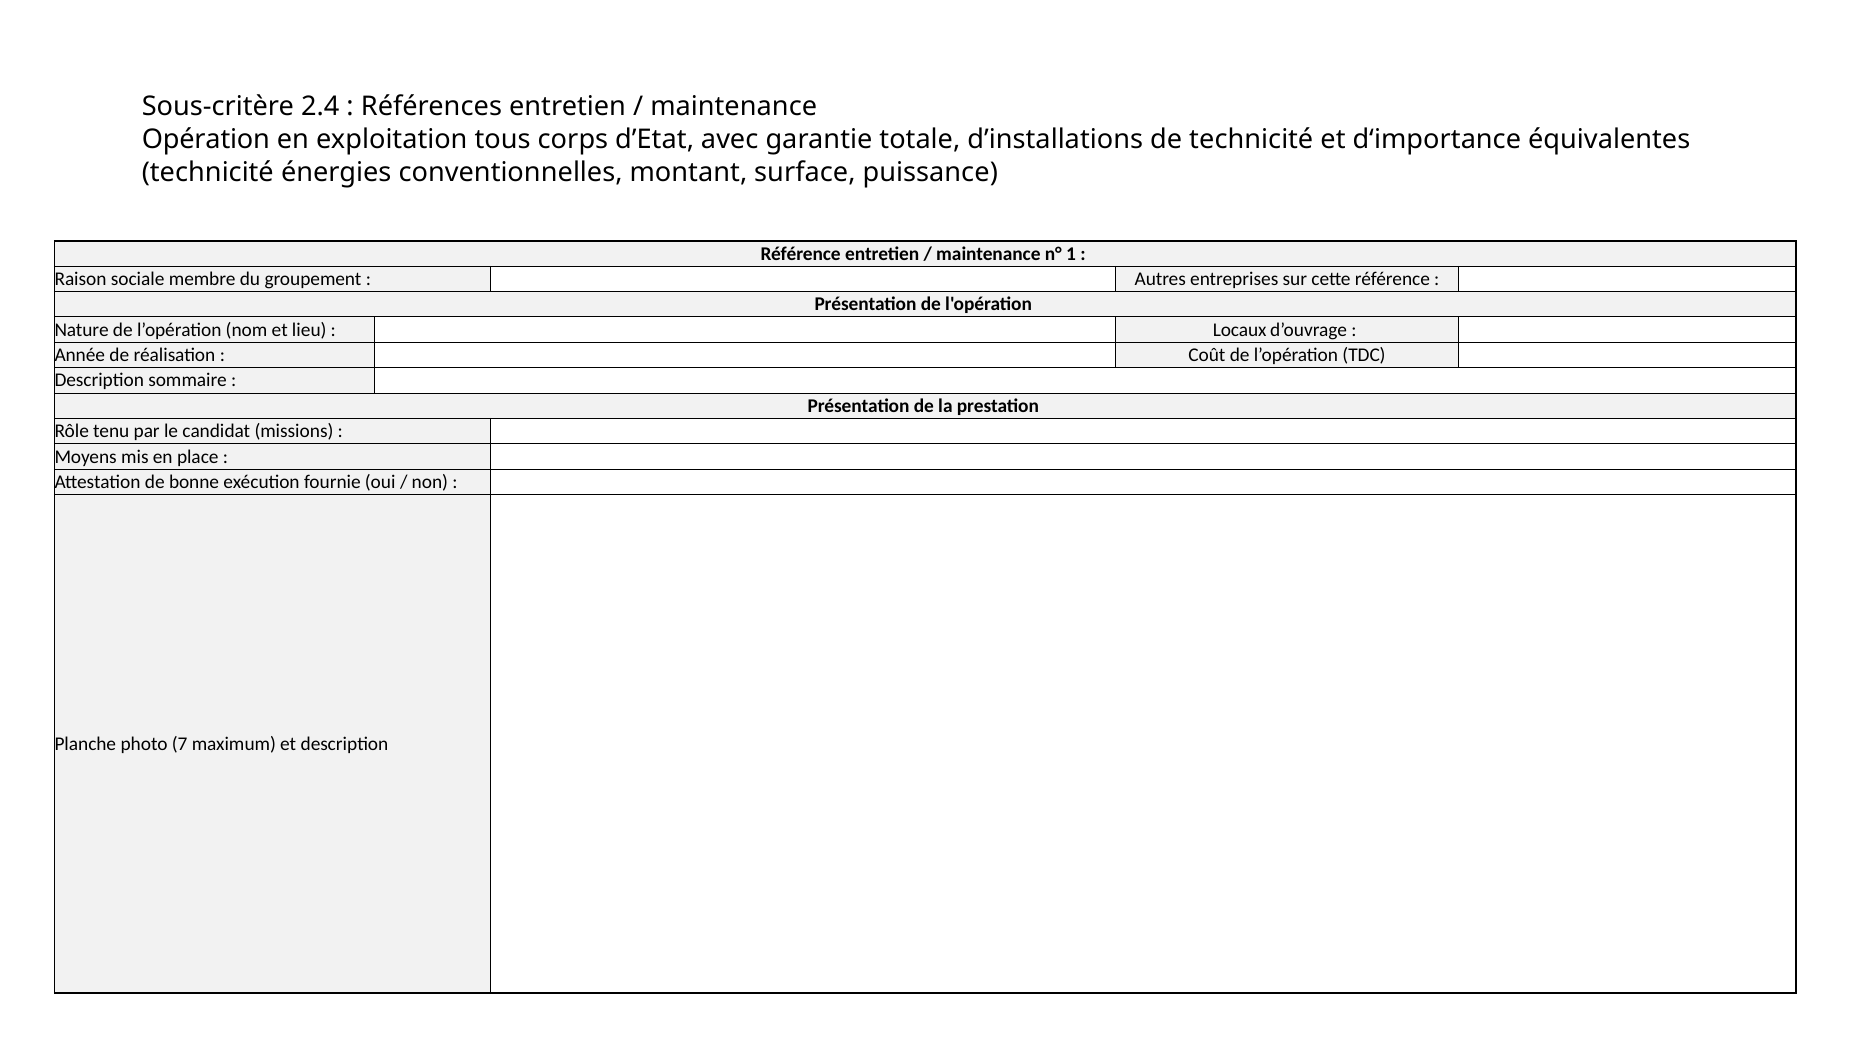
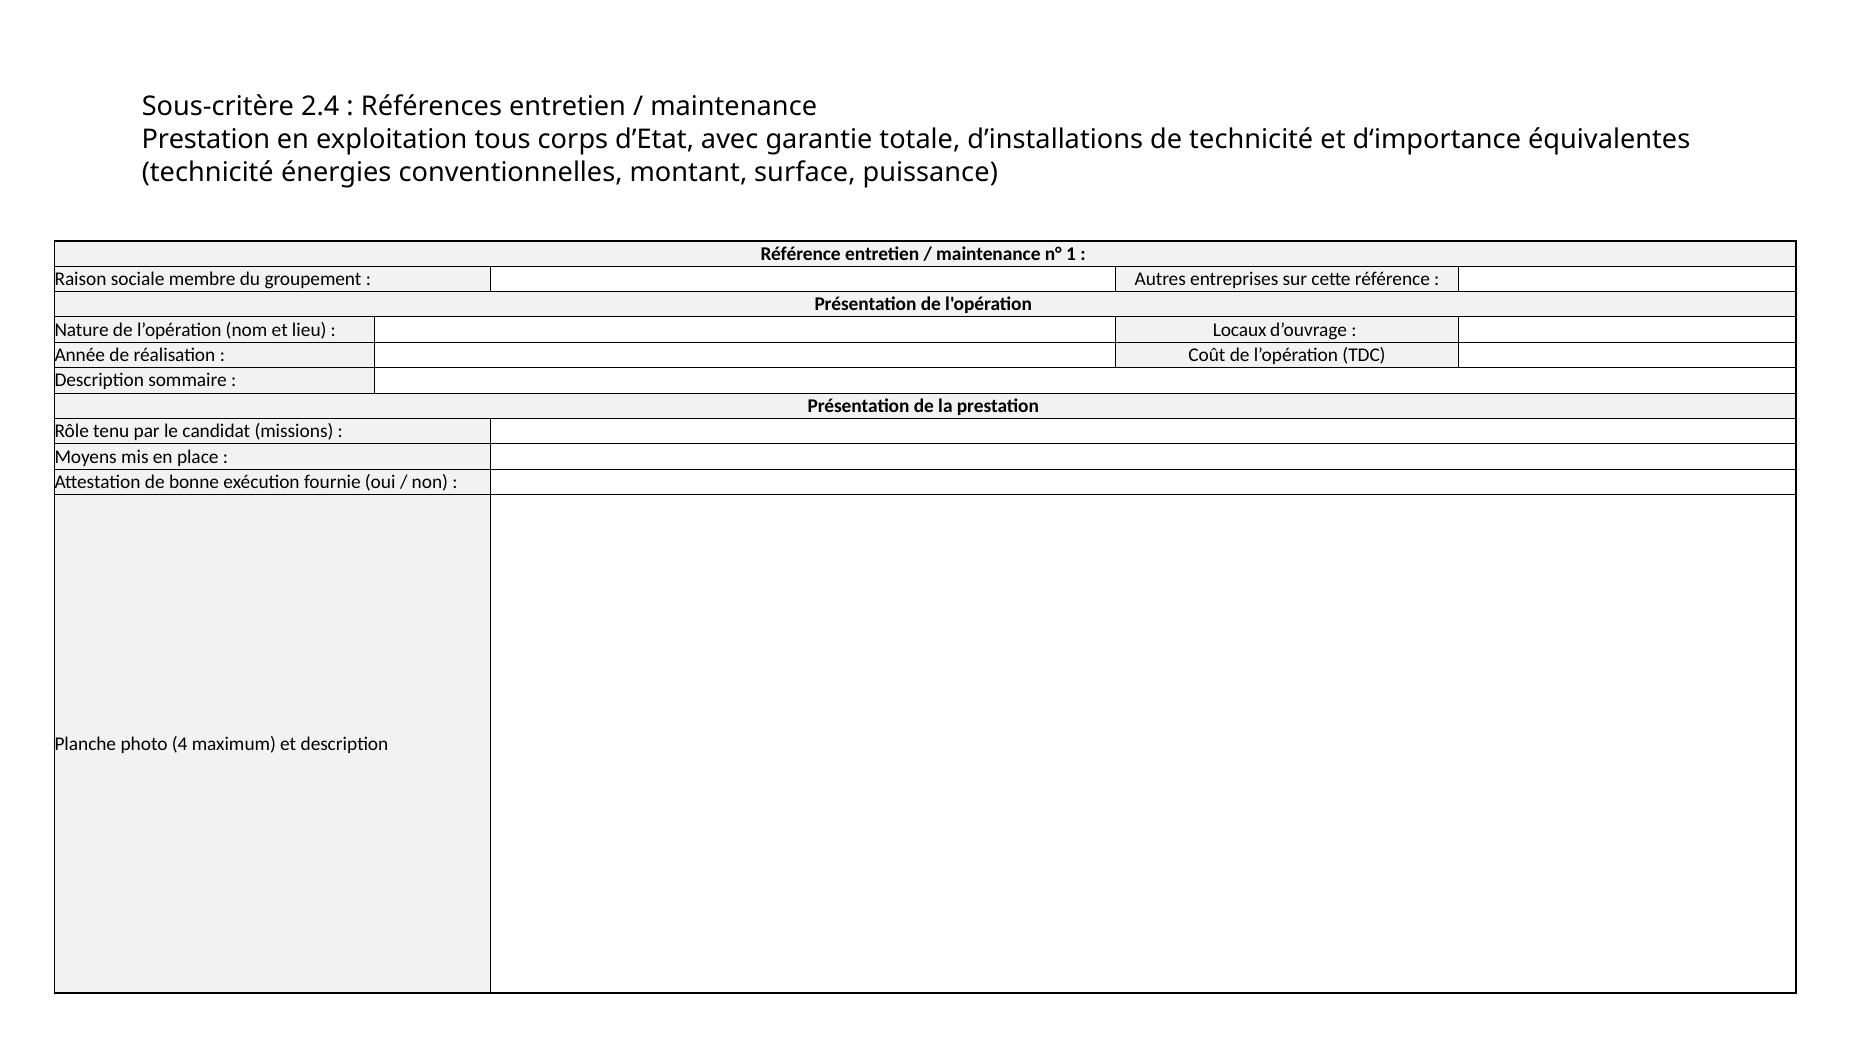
Opération: Opération -> Prestation (206, 139)
7: 7 -> 4 (180, 744)
